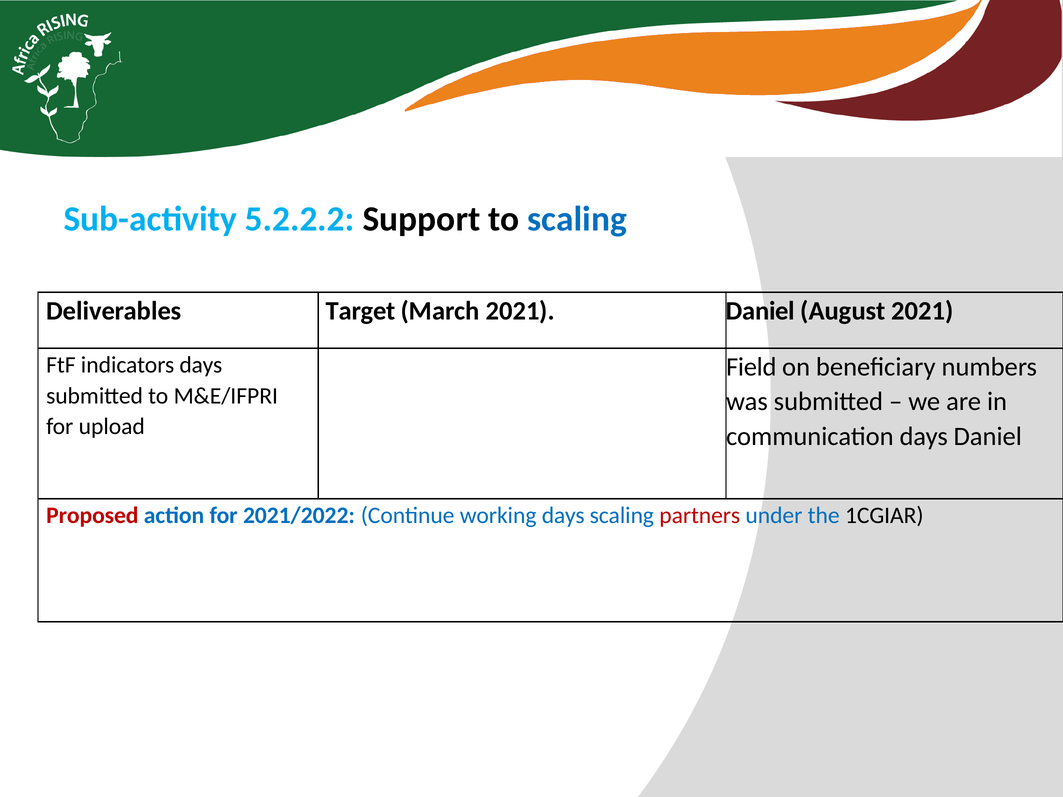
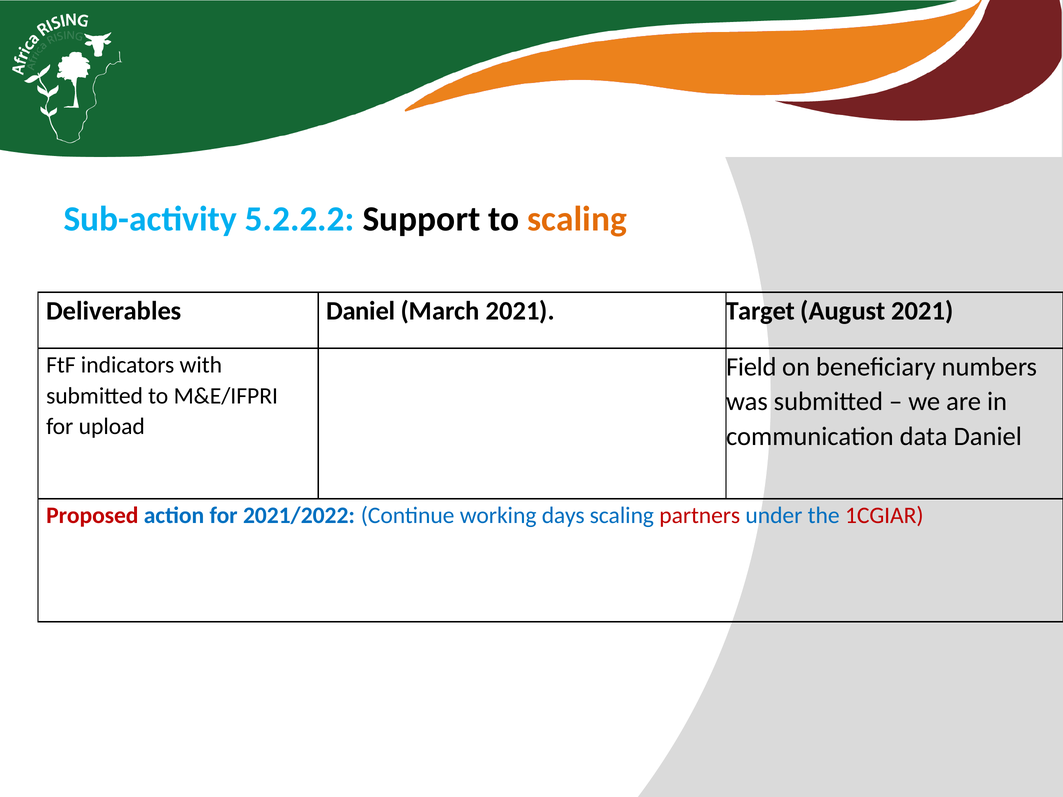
scaling colour: blue -> orange (577, 219)
Deliverables Target: Target -> Daniel (361, 311)
2021 Daniel: Daniel -> Target (760, 311)
indicators days: days -> with (201, 365)
communication days: days -> data (924, 436)
1CGIAR colour: black -> red (884, 516)
